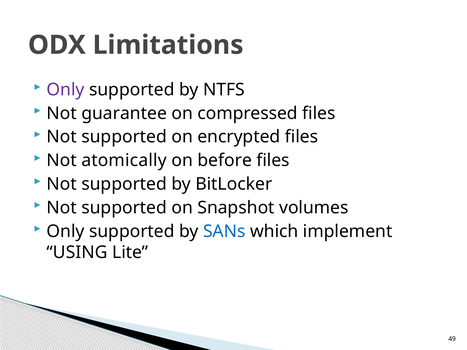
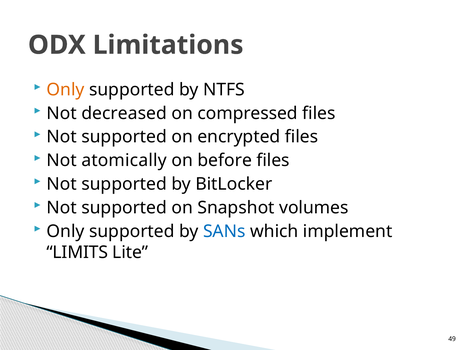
Only colour: purple -> orange (66, 90)
guarantee: guarantee -> decreased (124, 113)
USING: USING -> LIMITS (77, 252)
